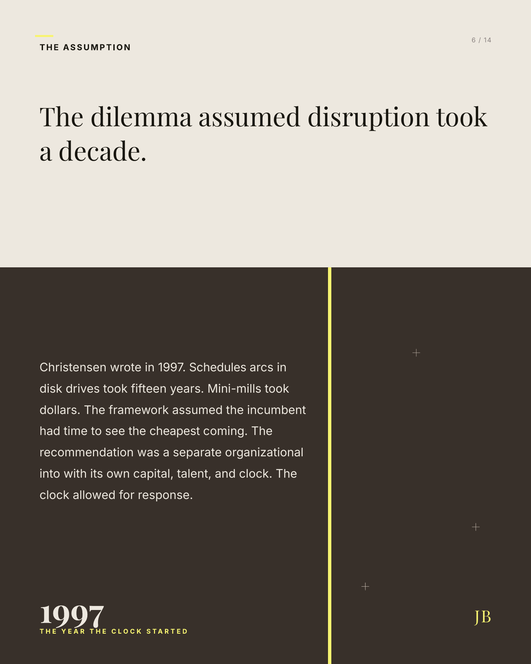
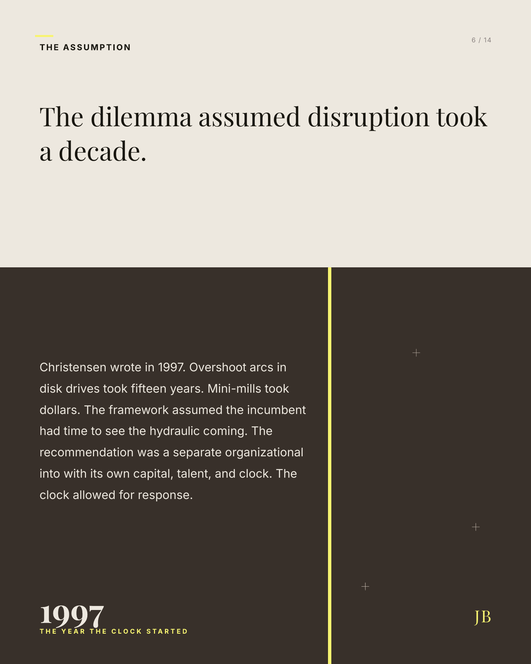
Schedules: Schedules -> Overshoot (218, 368)
cheapest: cheapest -> hydraulic (175, 431)
